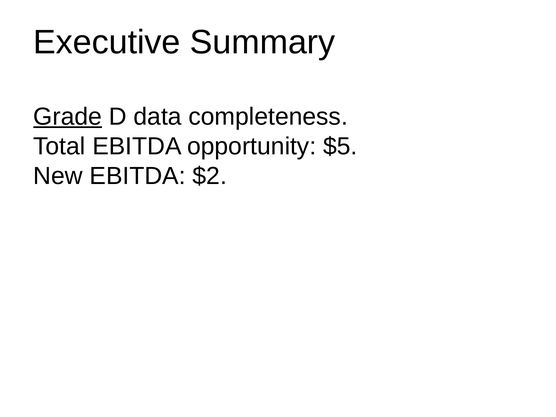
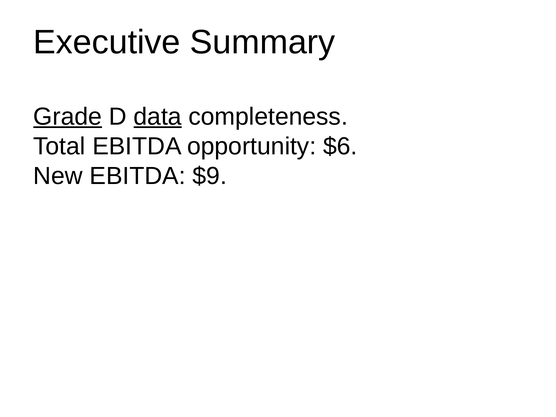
data underline: none -> present (158, 117)
$5: $5 -> $6 (340, 146)
$2: $2 -> $9 (210, 176)
